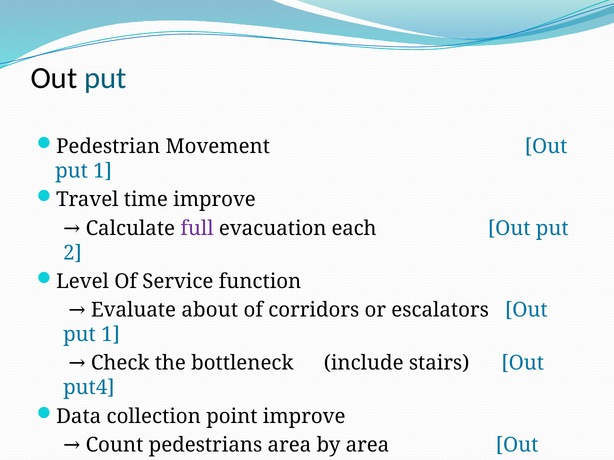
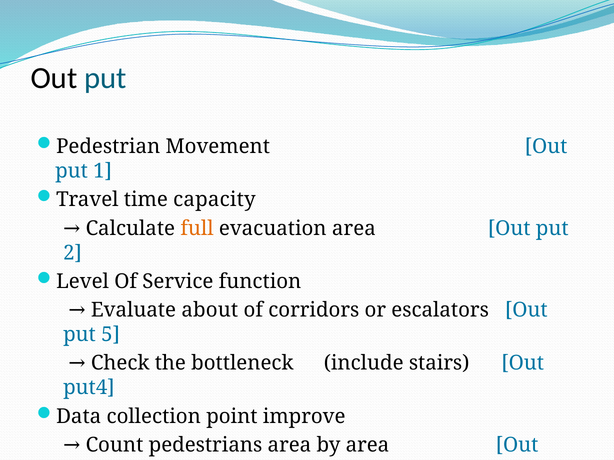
time improve: improve -> capacity (214, 200)
full colour: purple -> orange (197, 229)
evacuation each: each -> area (354, 229)
1: 1 -> 5 (111, 335)
